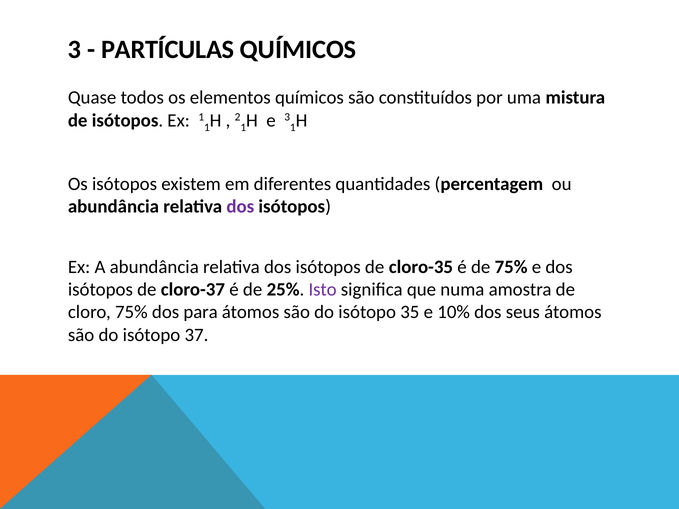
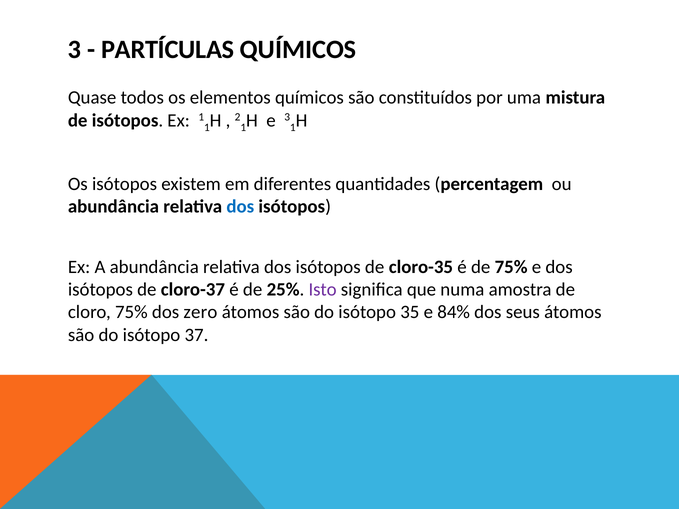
dos colour: purple -> blue (240, 207)
para: para -> zero (200, 312)
10%: 10% -> 84% (454, 312)
